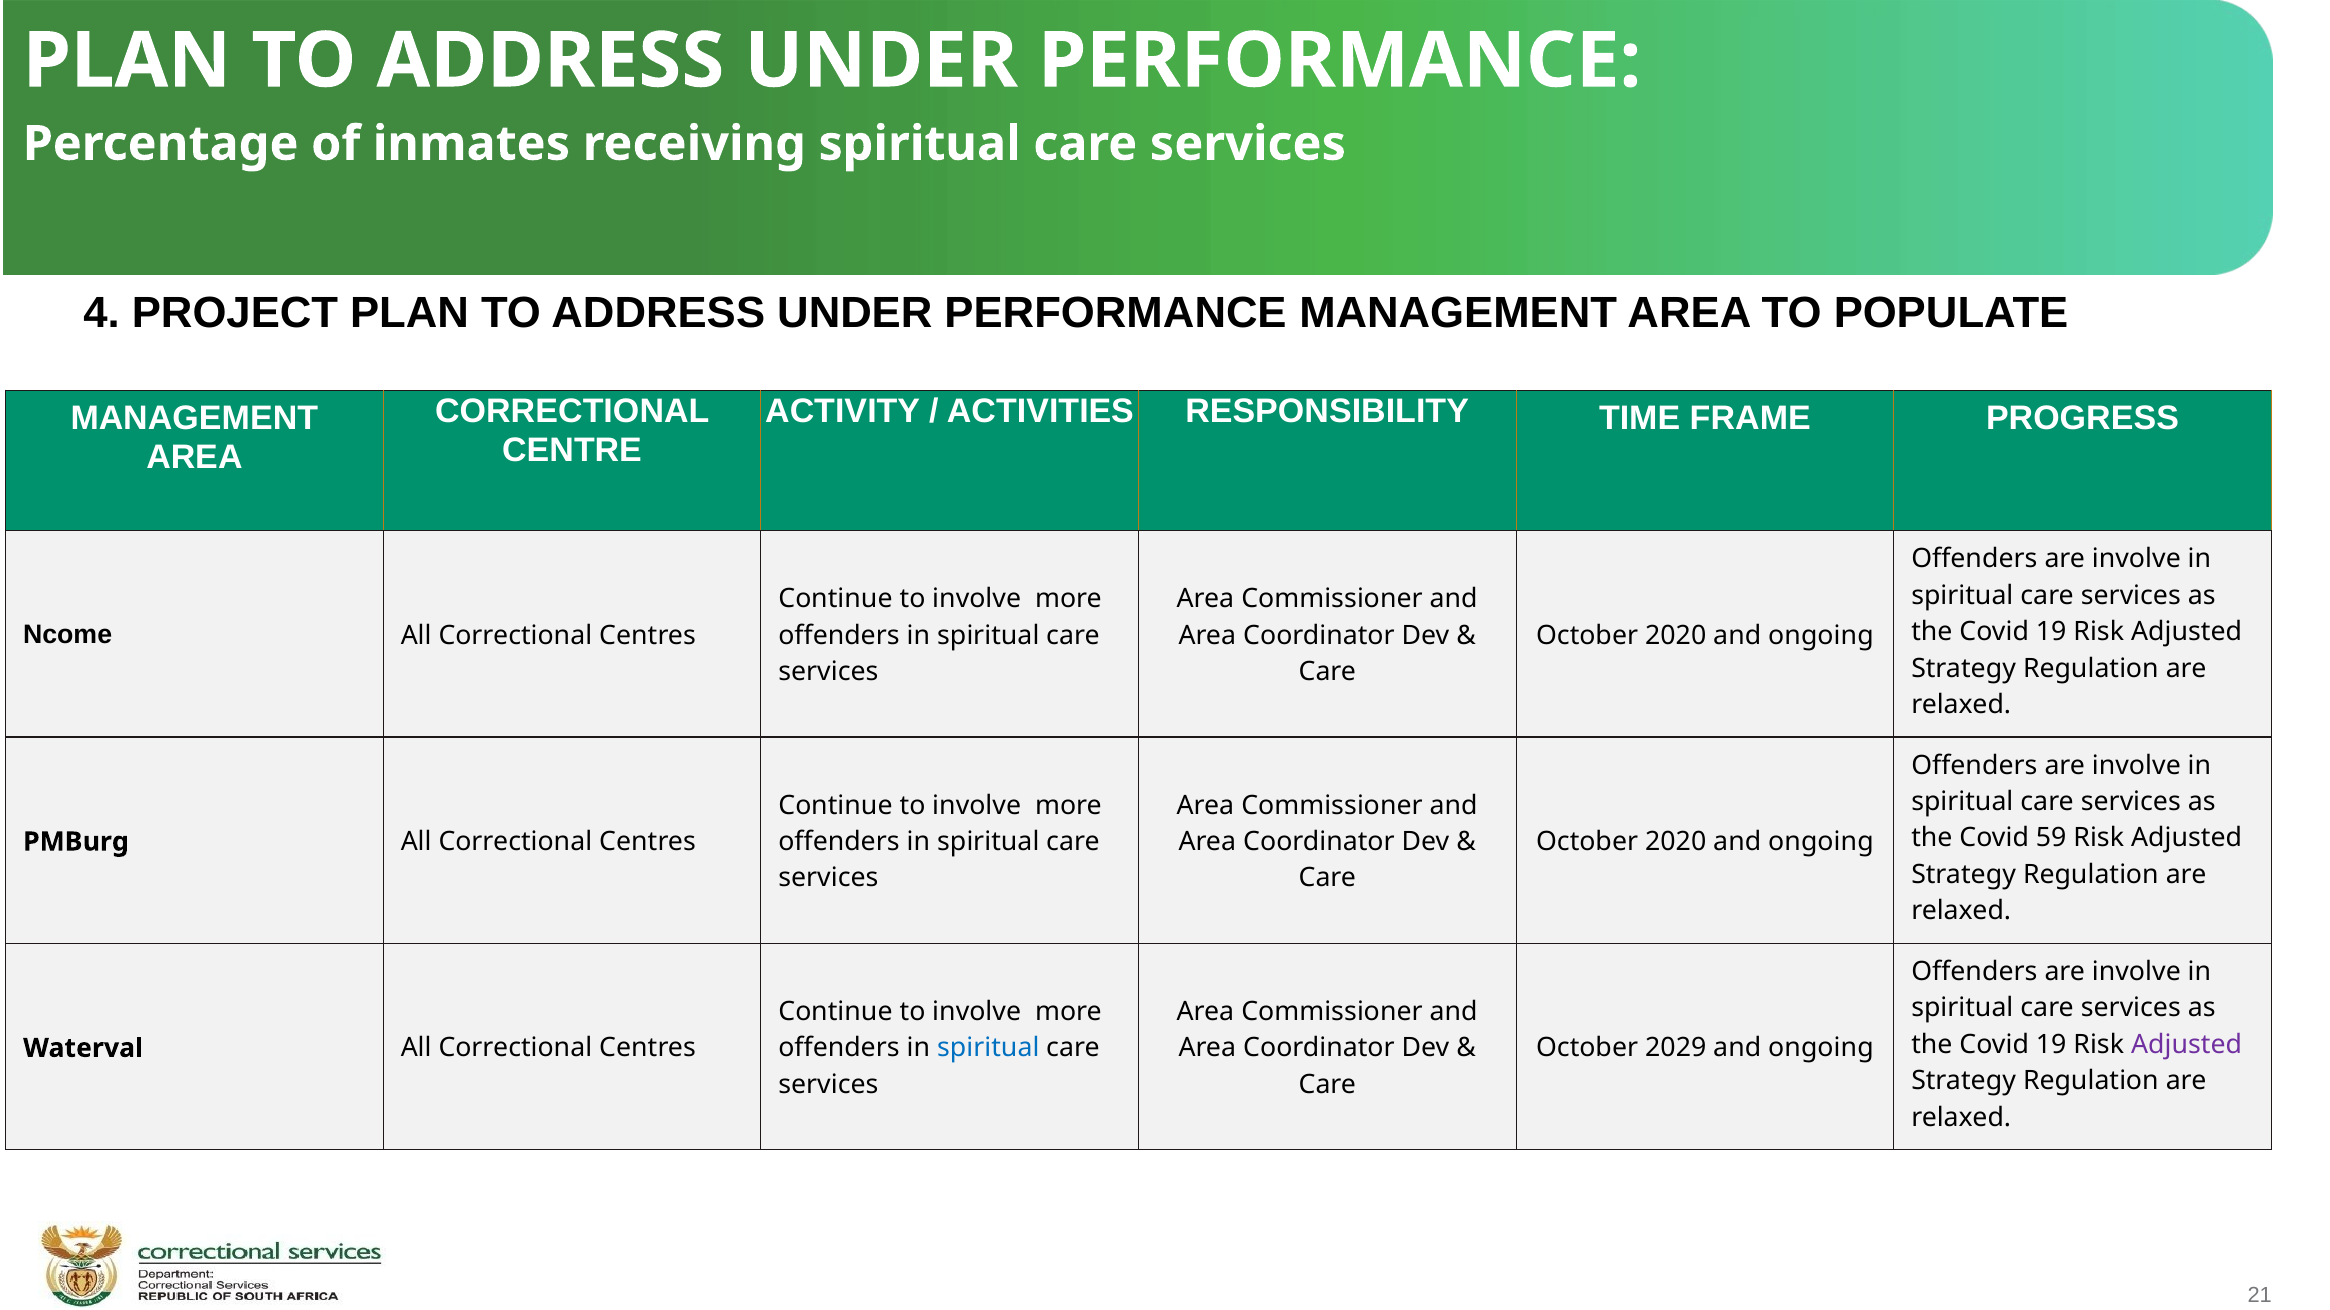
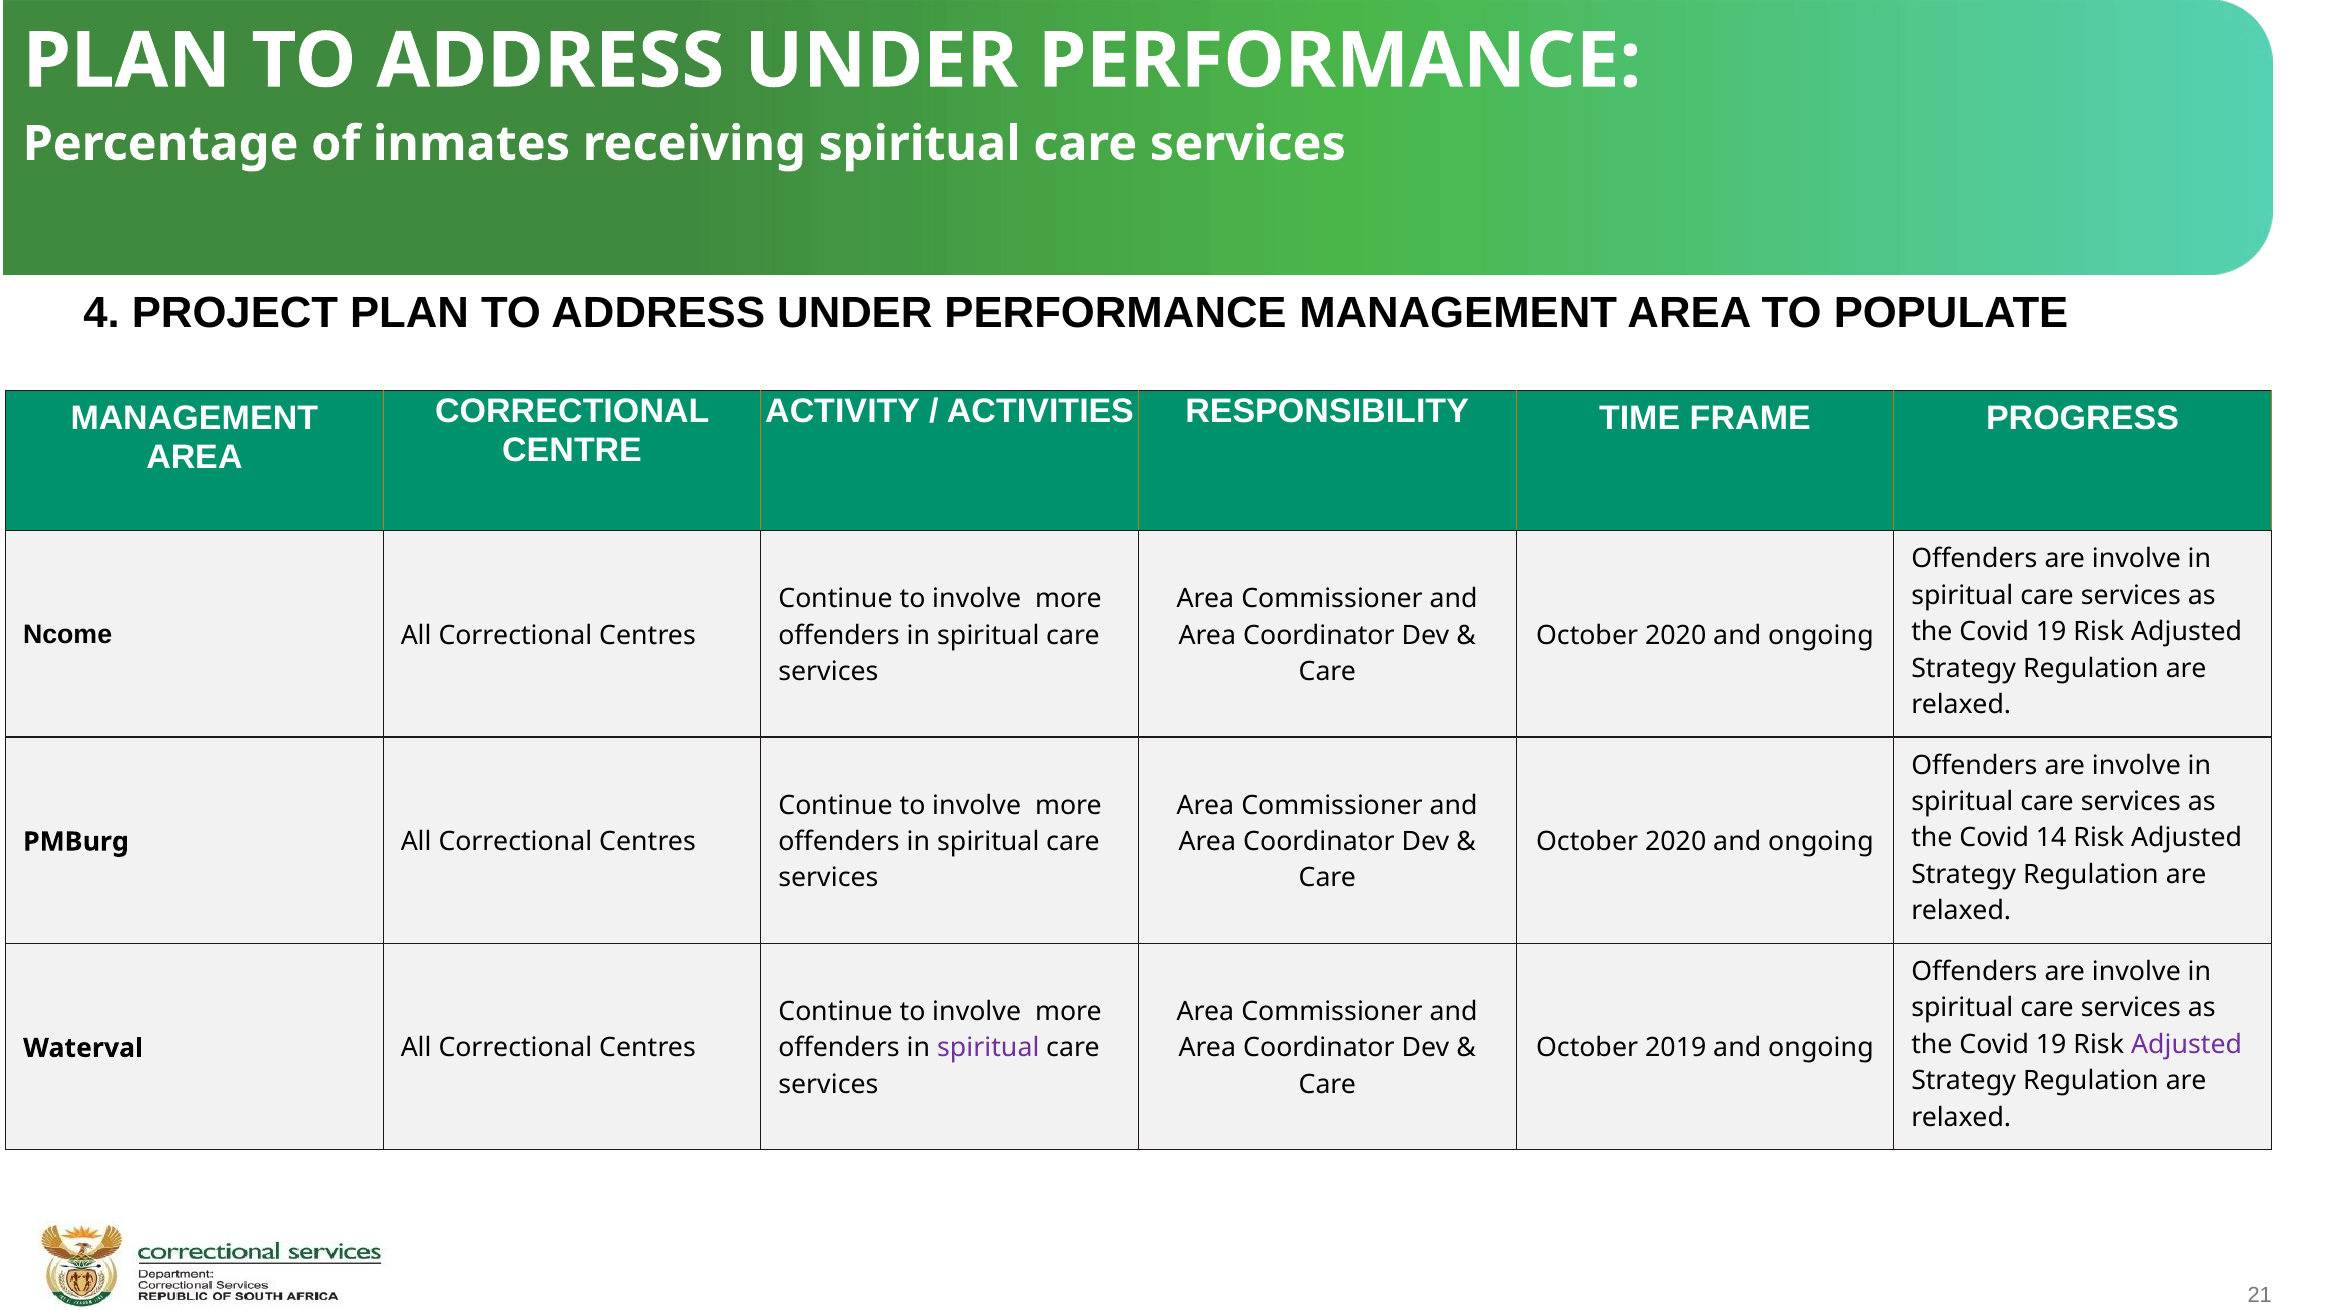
59: 59 -> 14 (2051, 839)
spiritual colour: blue -> purple (988, 1049)
2029: 2029 -> 2019 (1676, 1049)
